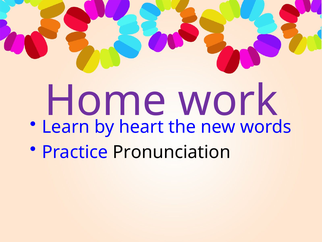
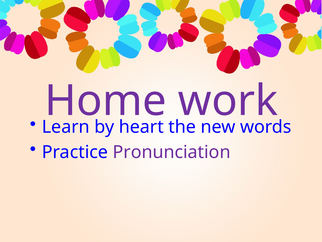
Pronunciation colour: black -> purple (172, 152)
